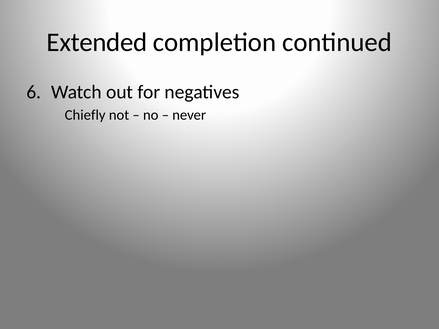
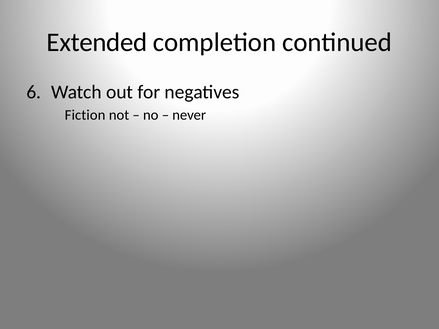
Chiefly: Chiefly -> Fiction (85, 115)
